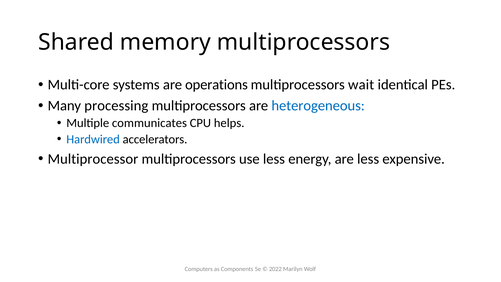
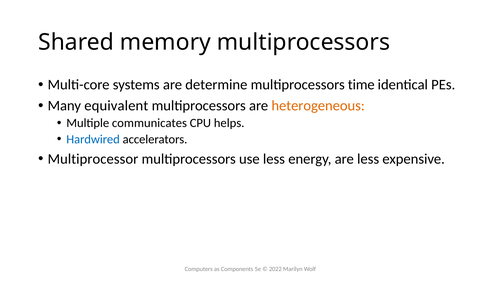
operations: operations -> determine (216, 85)
wait: wait -> time (361, 85)
processing: processing -> equivalent (116, 106)
heterogeneous colour: blue -> orange (318, 106)
